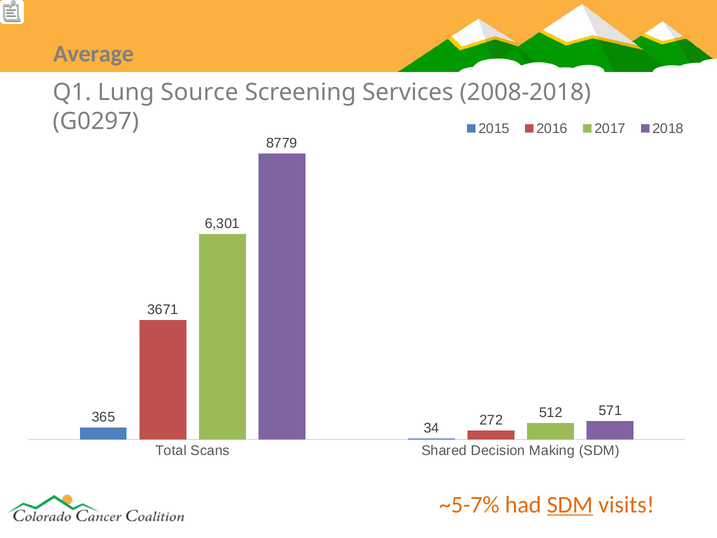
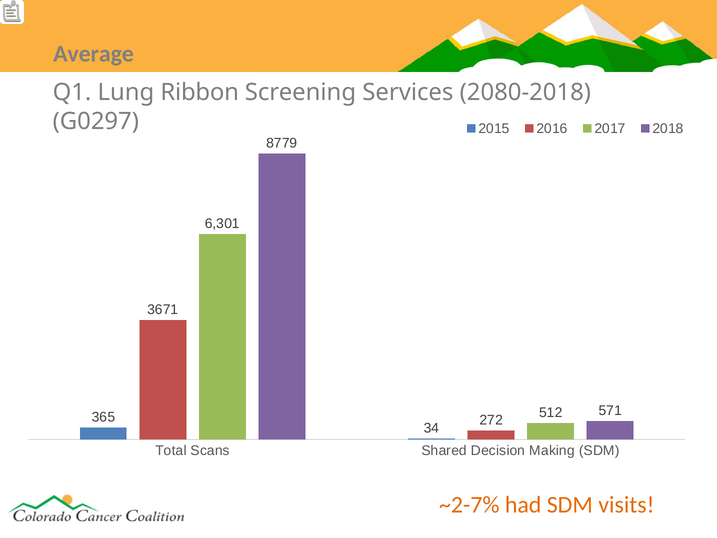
Source: Source -> Ribbon (200, 92)
2008-2018: 2008-2018 -> 2080-2018 (525, 92)
~5-7%: ~5-7% -> ~2-7% (469, 504)
SDM underline: present -> none (570, 504)
